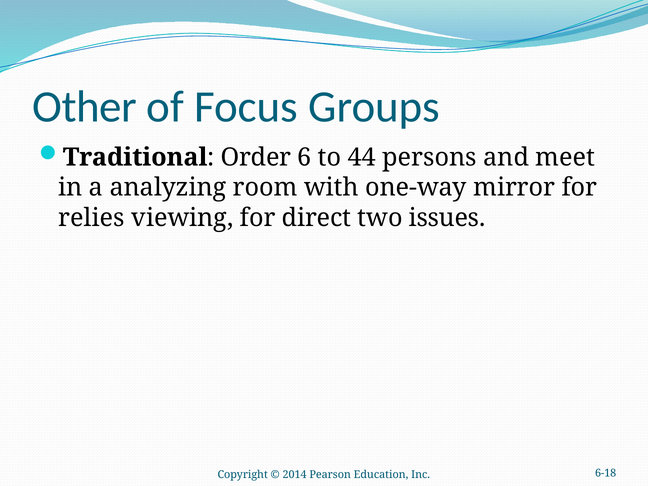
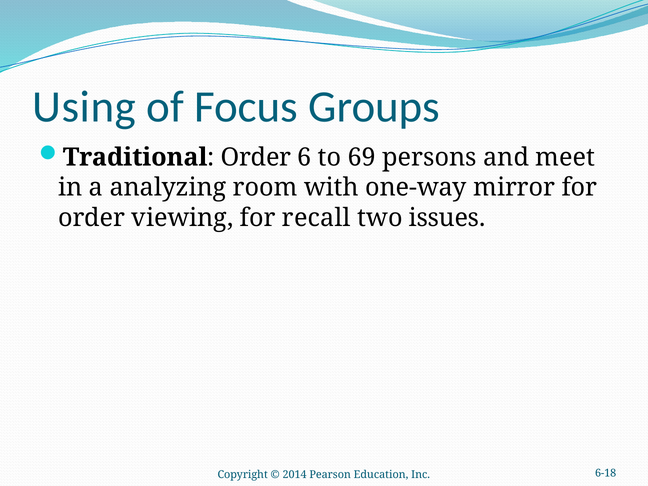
Other: Other -> Using (84, 107)
44: 44 -> 69 (362, 157)
relies: relies -> order (92, 218)
direct: direct -> recall (316, 218)
